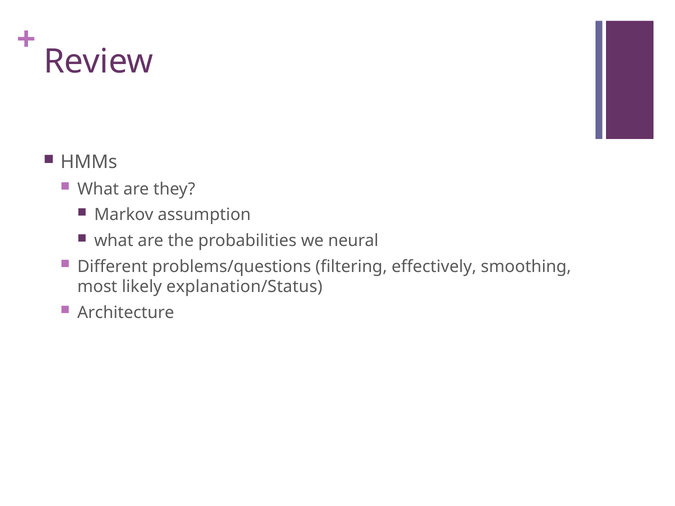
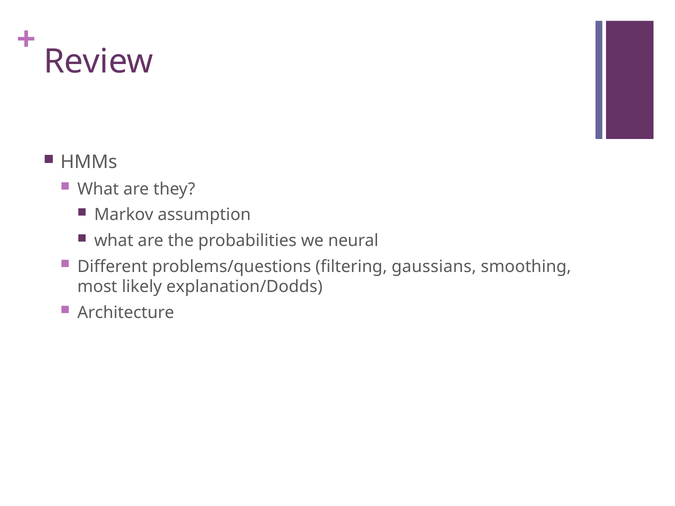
effectively: effectively -> gaussians (434, 267)
explanation/Status: explanation/Status -> explanation/Dodds (244, 287)
